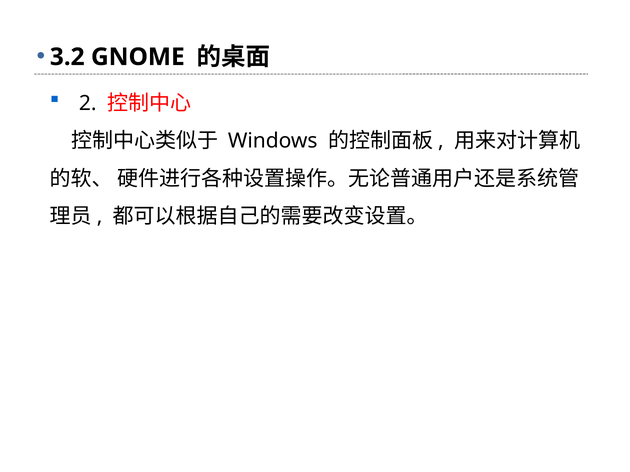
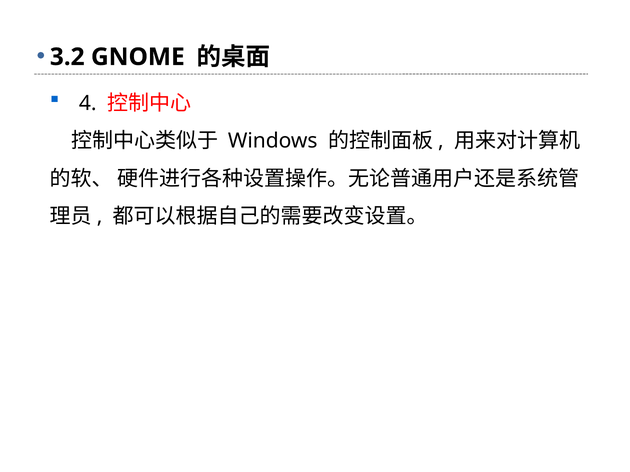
2: 2 -> 4 (88, 103)
